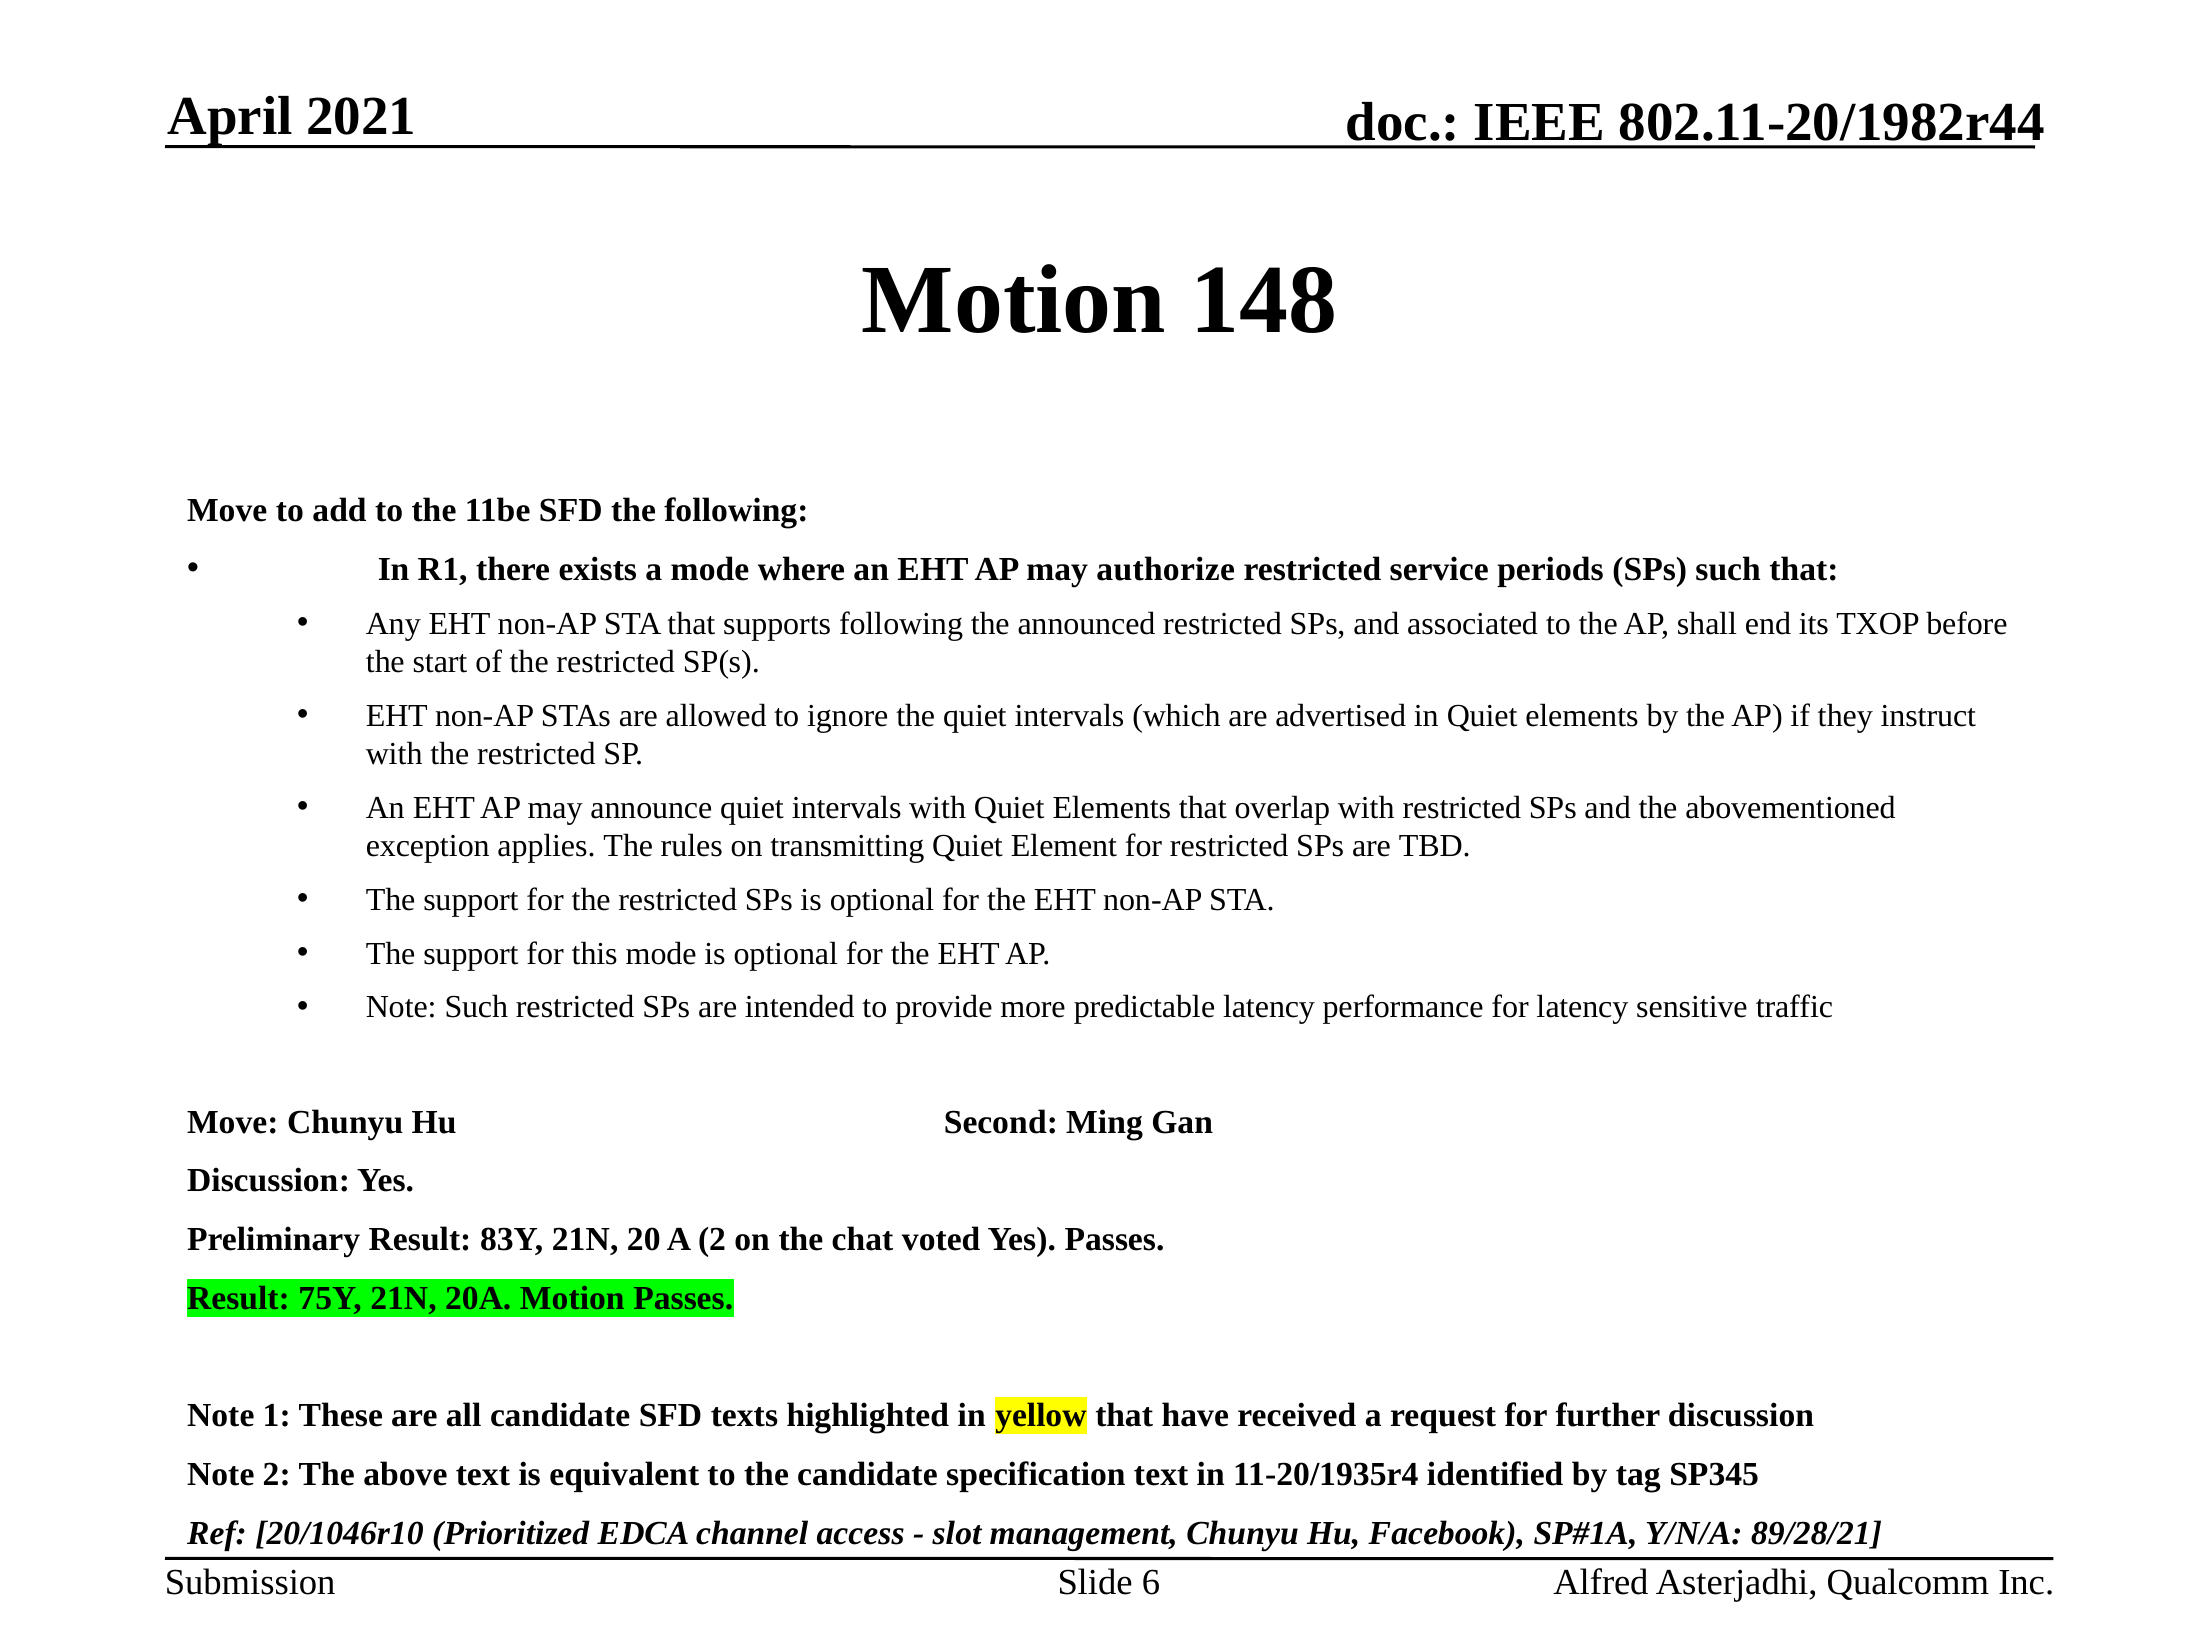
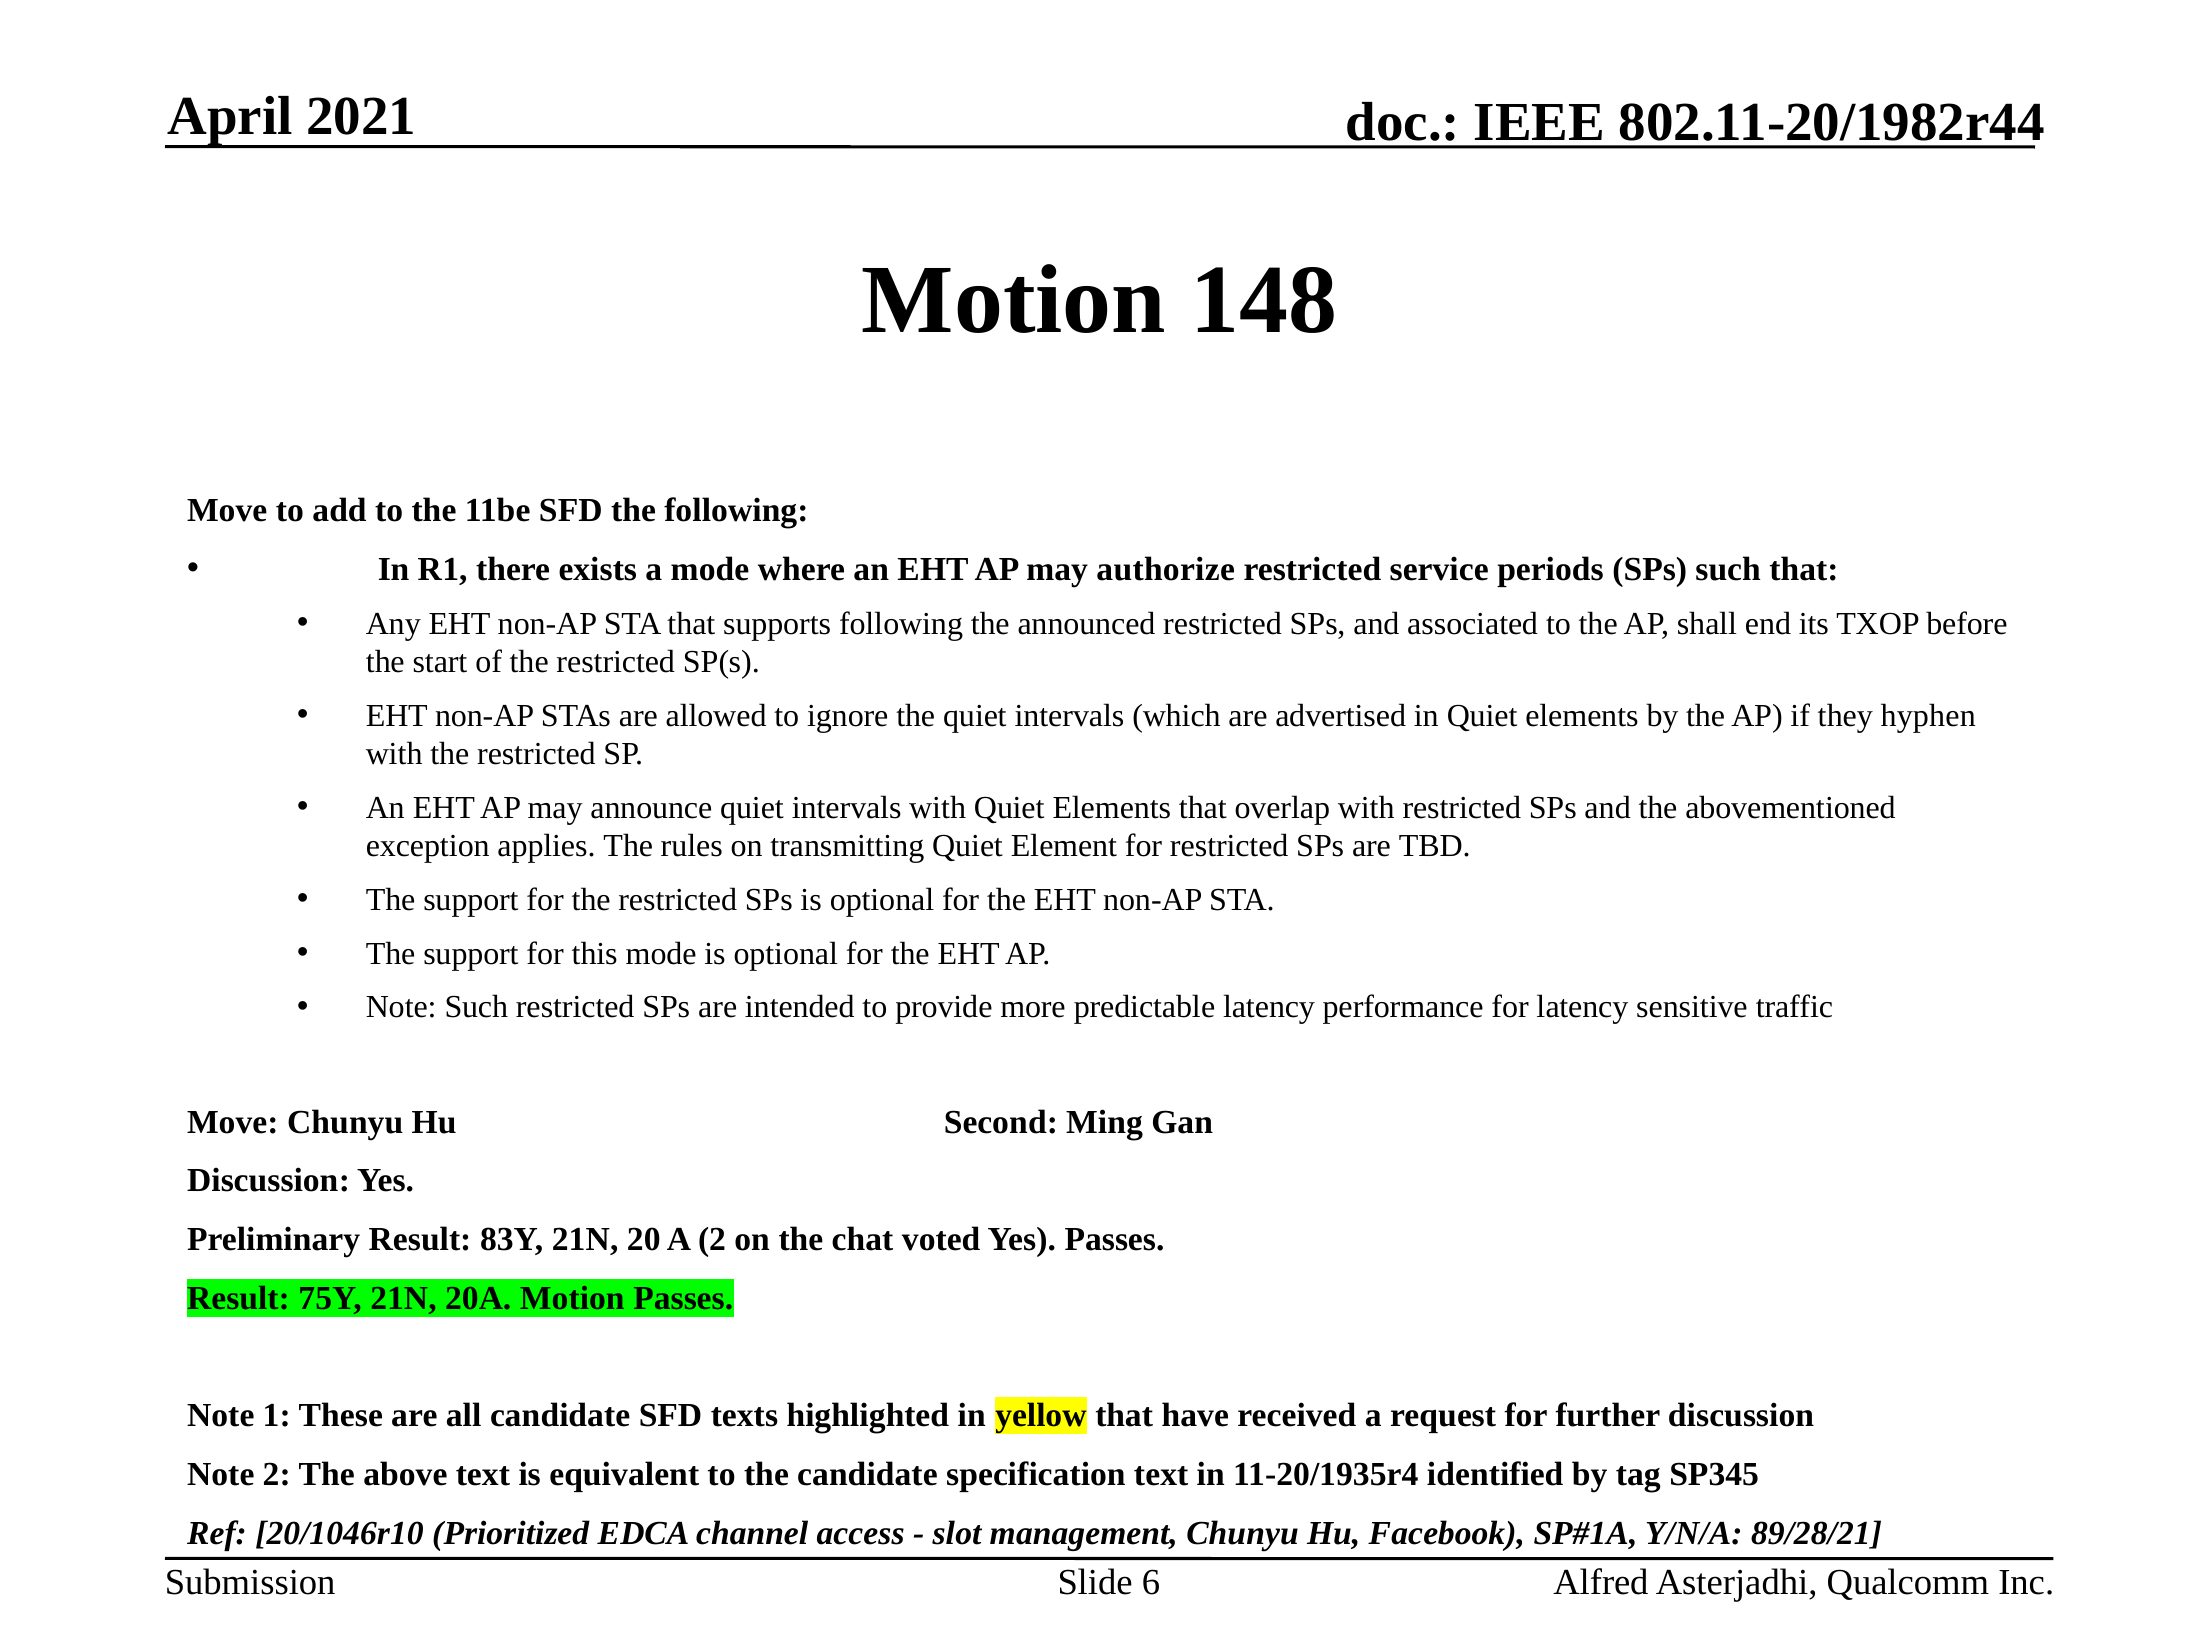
instruct: instruct -> hyphen (1928, 716)
